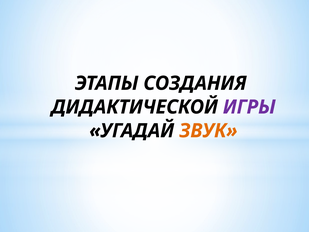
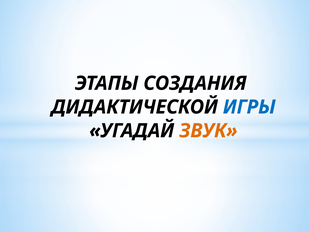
ИГРЫ colour: purple -> blue (249, 107)
